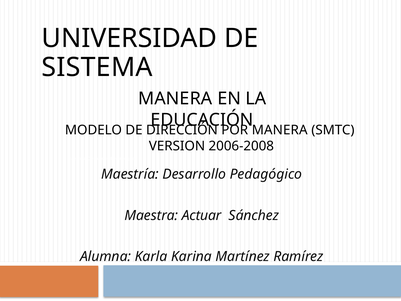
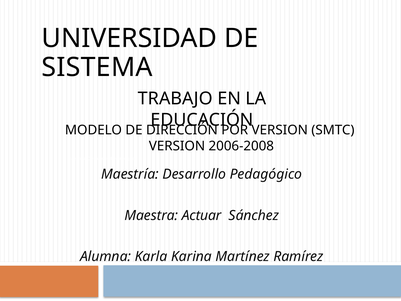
MANERA: MANERA -> TRABAJO (175, 98)
MANERA: MANERA -> VERSION (280, 130)
